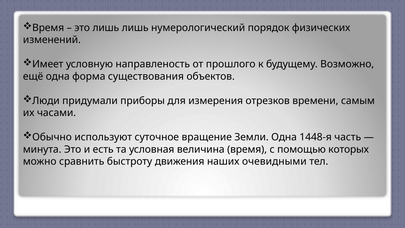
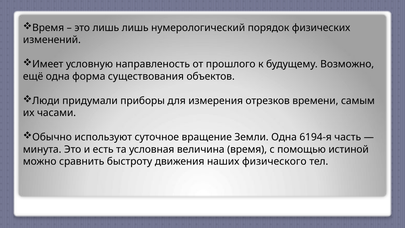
1448-я: 1448-я -> 6194-я (316, 137)
которых: которых -> истиной (349, 149)
очевидными: очевидными -> физического (274, 161)
